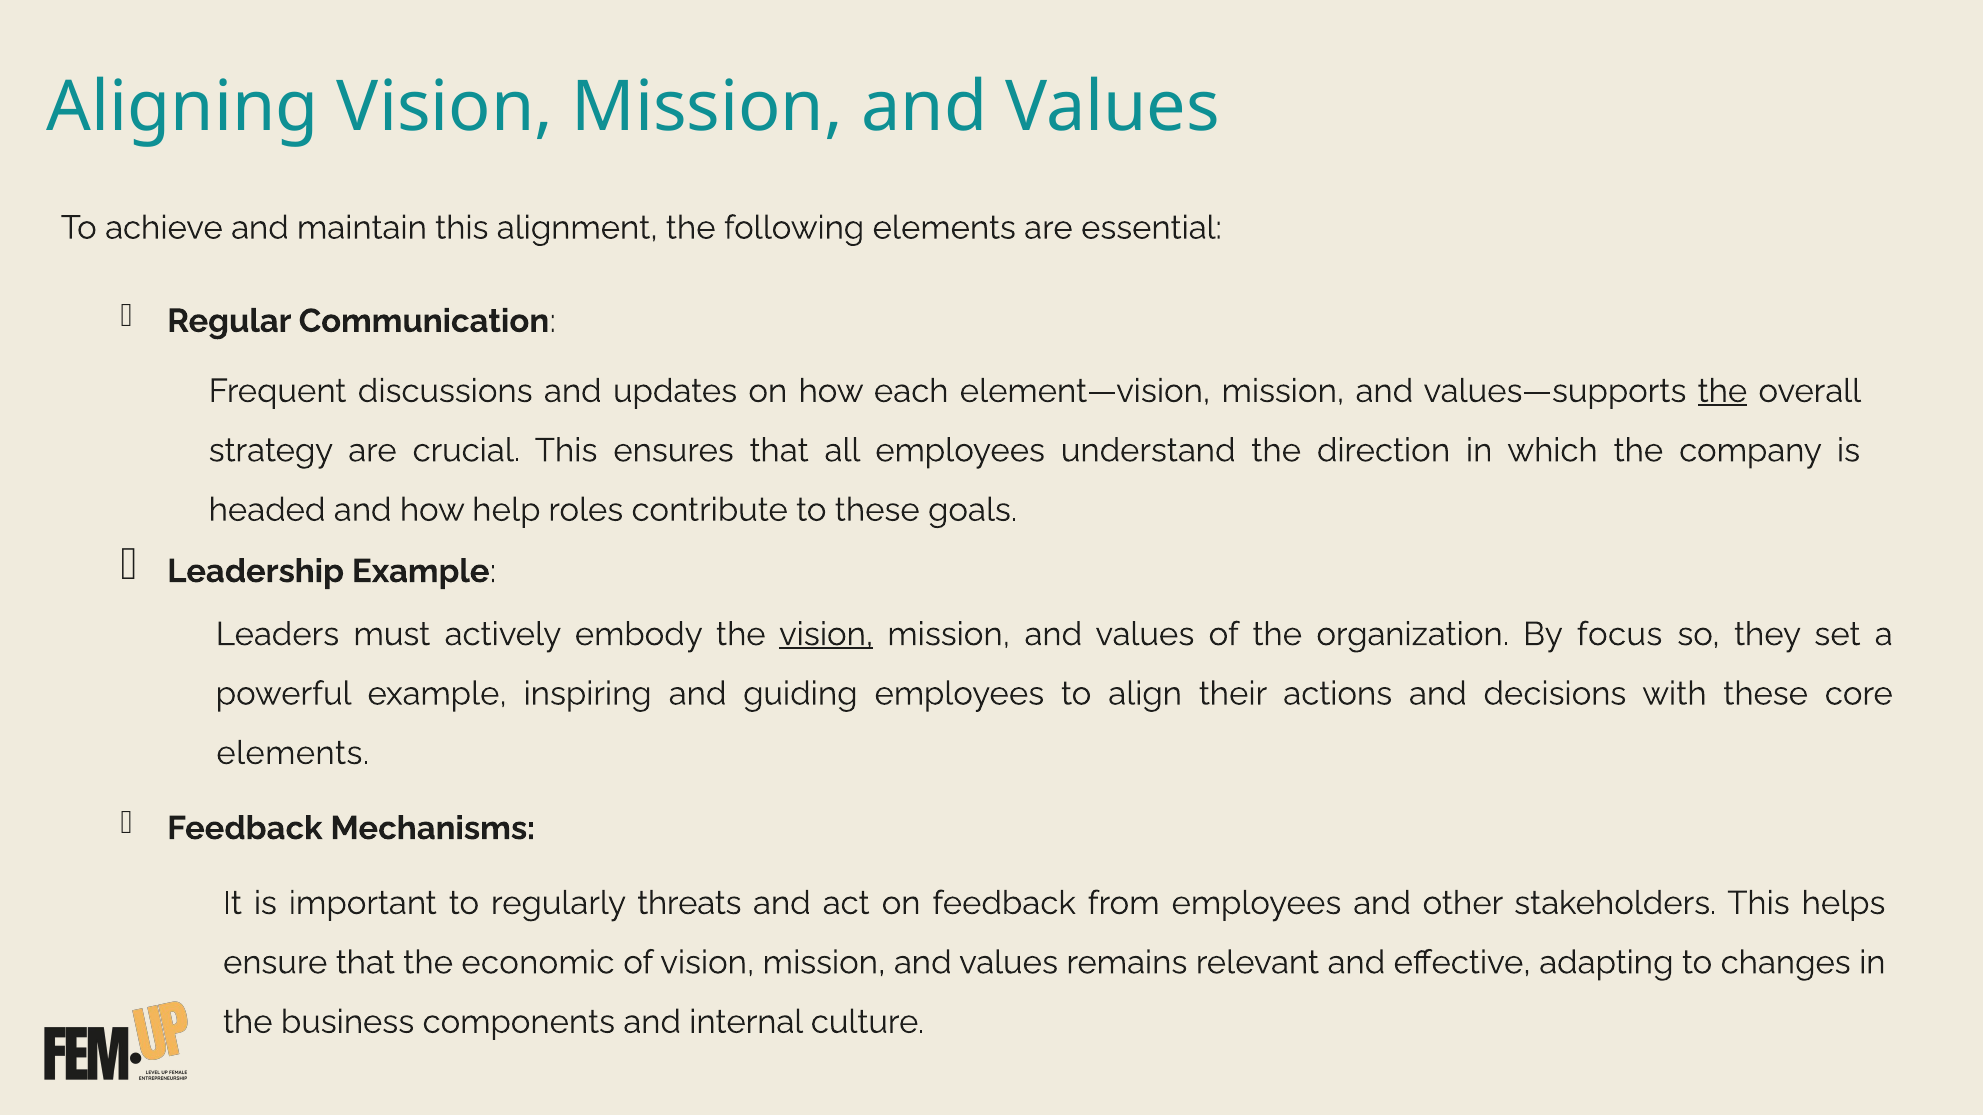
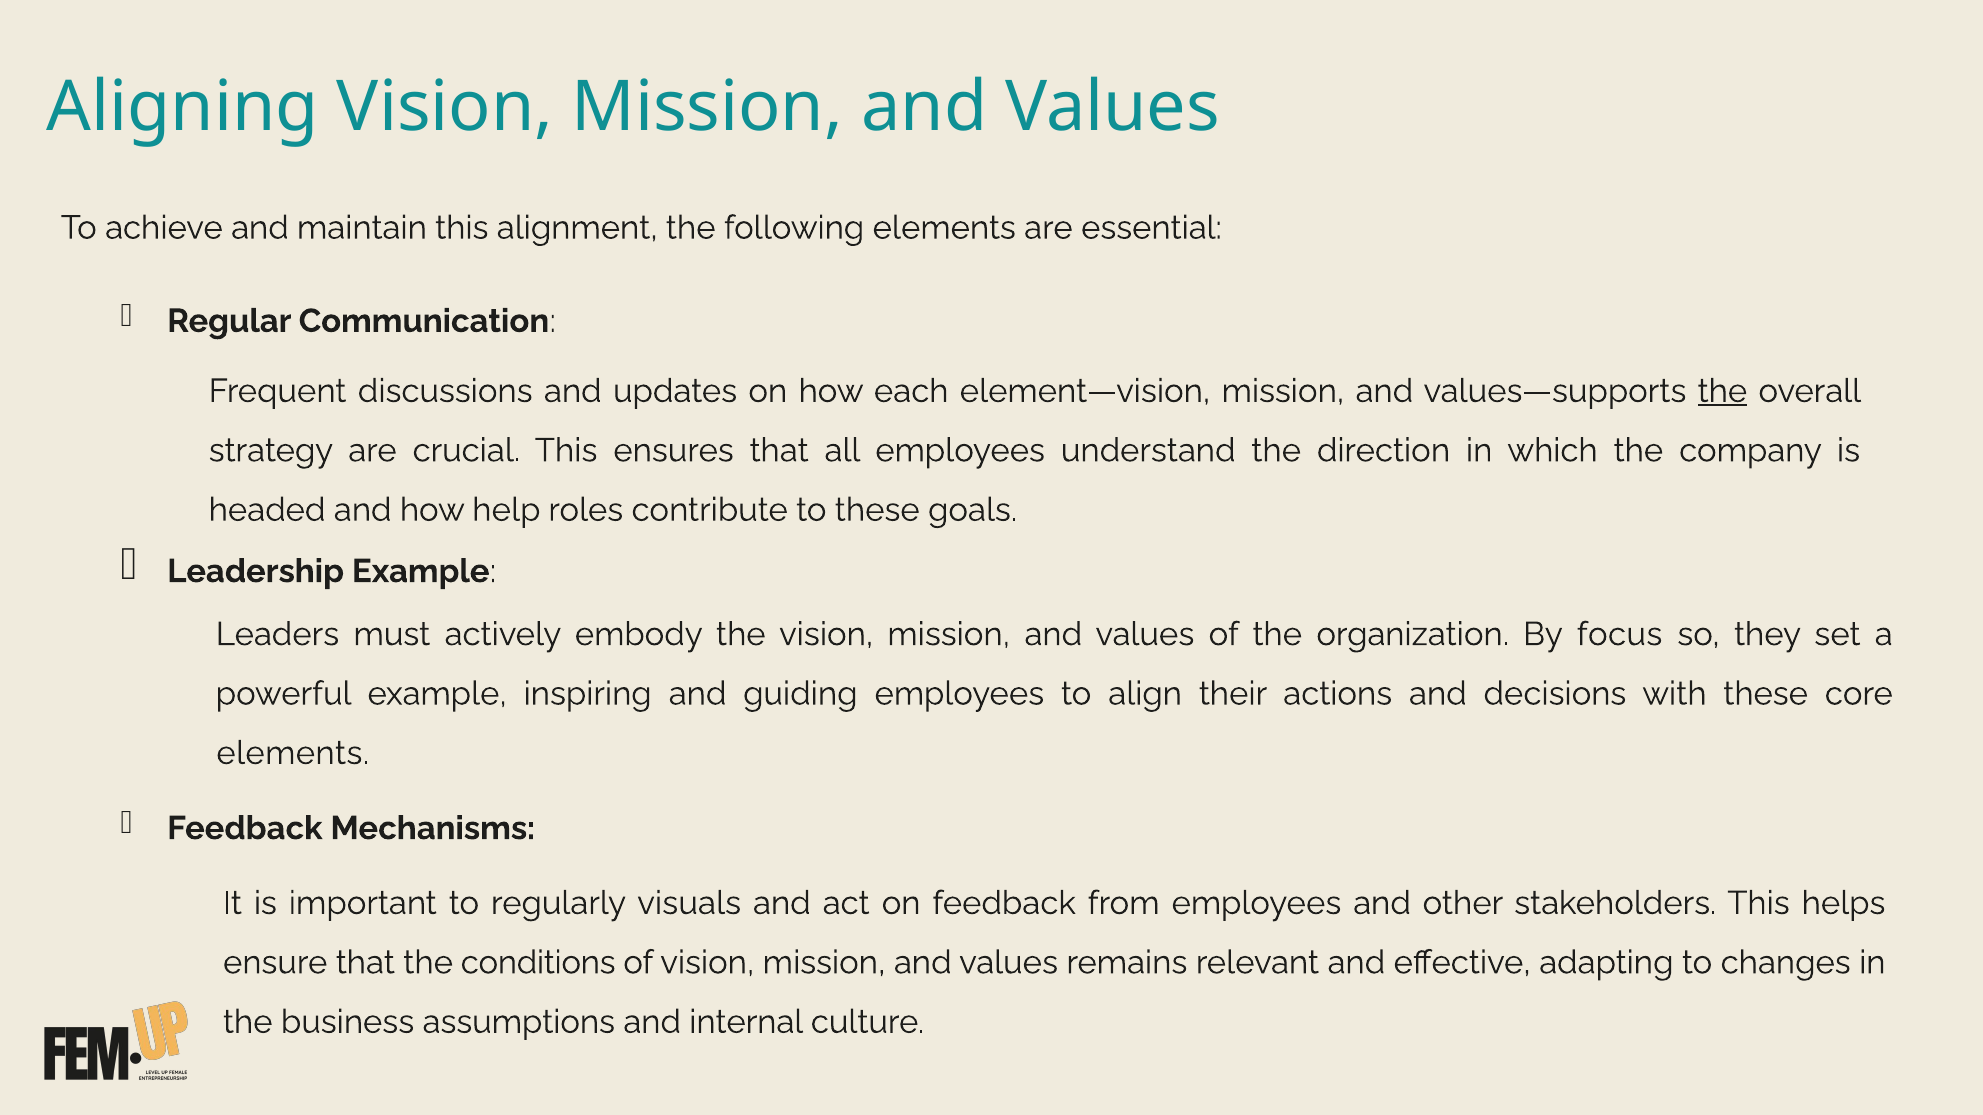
vision underline: present -> none (826, 634)
threats: threats -> visuals (689, 903)
economic: economic -> conditions (538, 963)
components: components -> assumptions (519, 1022)
